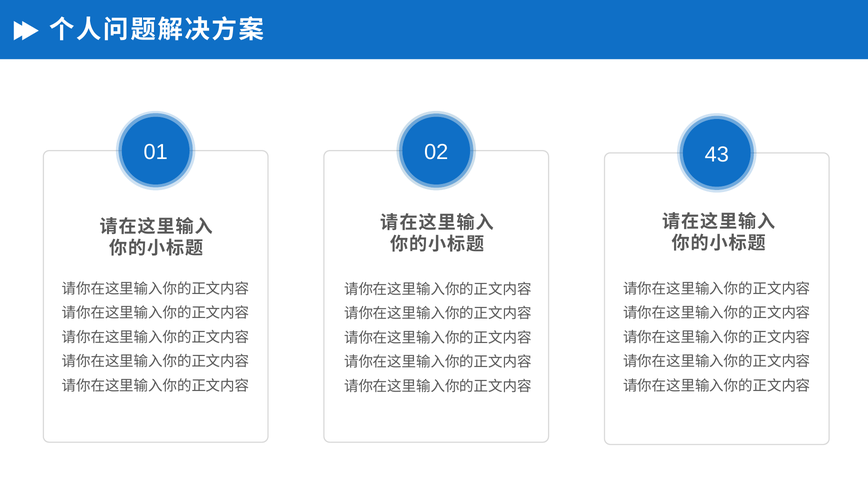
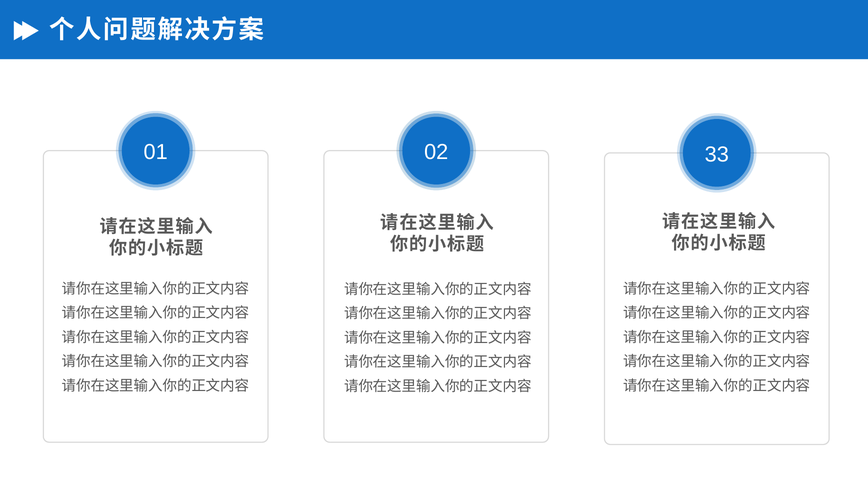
43: 43 -> 33 (717, 154)
